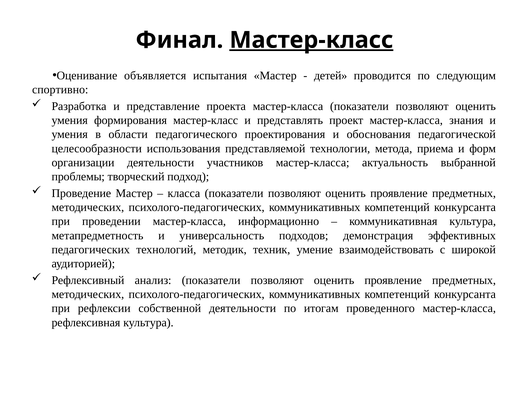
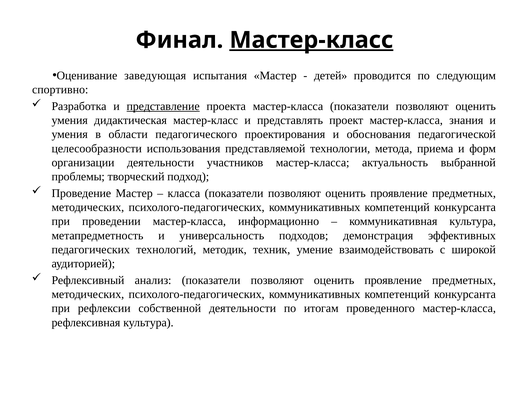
объявляется: объявляется -> заведующая (155, 76)
представление underline: none -> present (163, 106)
формирования: формирования -> дидактическая (131, 120)
